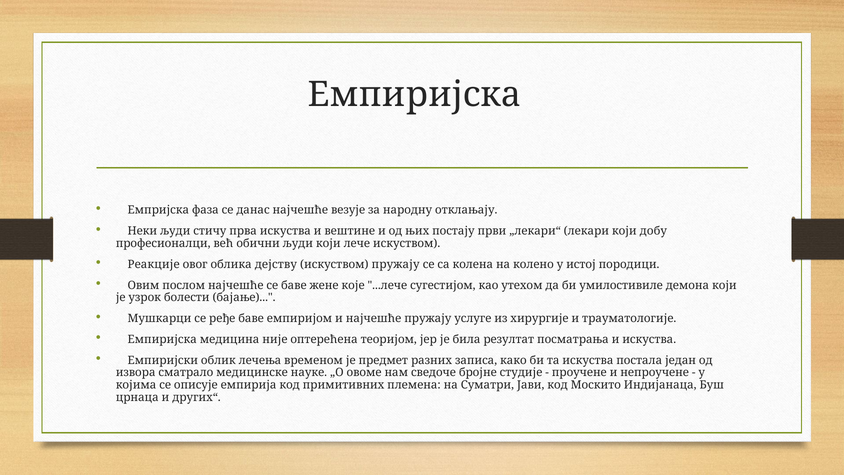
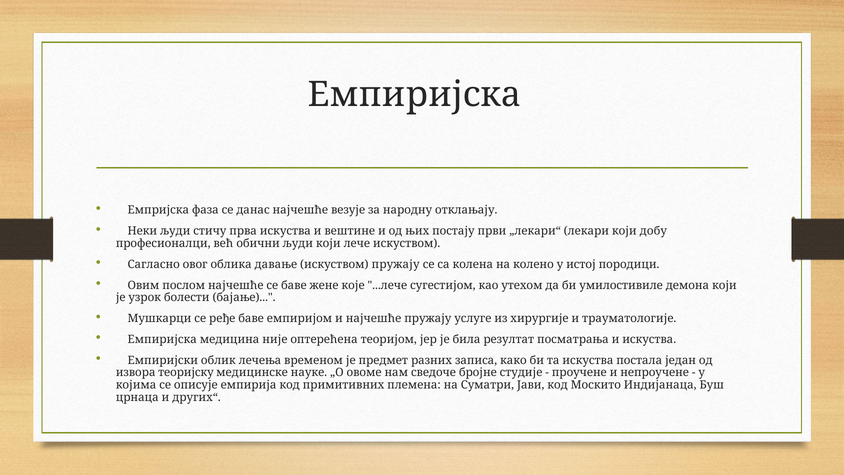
Реакције: Реакције -> Сагласно (154, 264)
дејству: дејству -> давање (276, 264)
сматрало: сматрало -> теоријску (186, 372)
